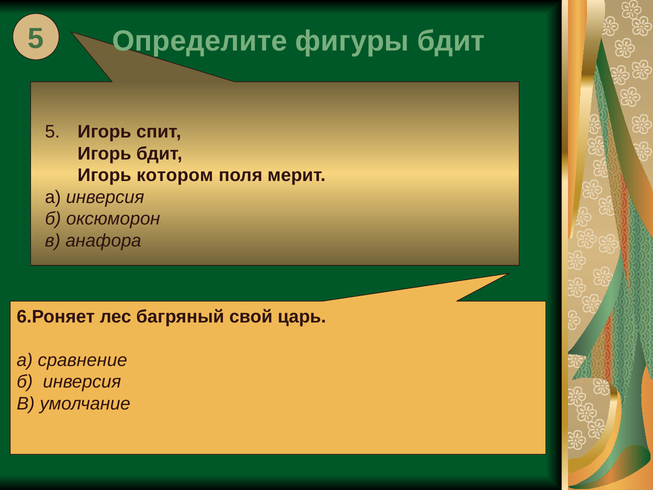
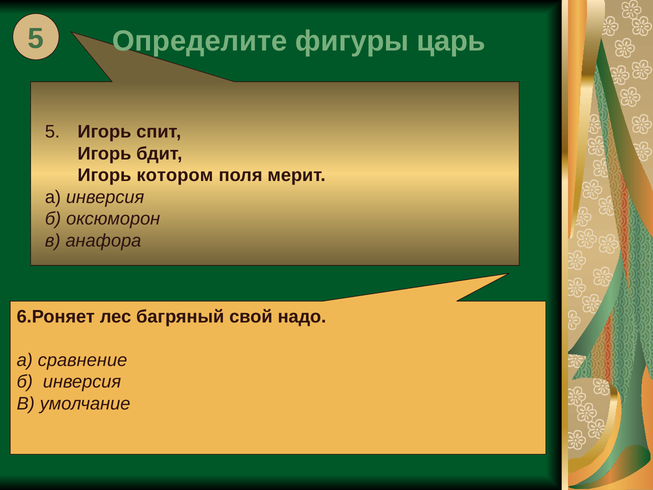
фигуры бдит: бдит -> царь (451, 41)
царь: царь -> надо (302, 316)
